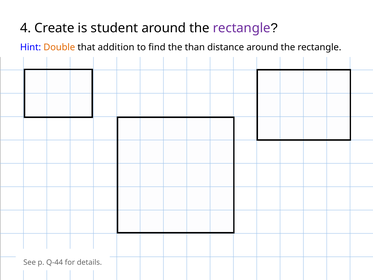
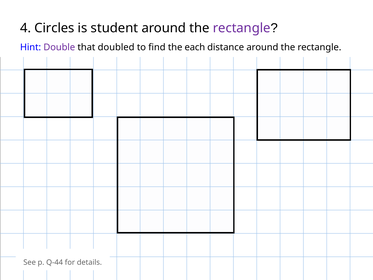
Create: Create -> Circles (54, 28)
Double colour: orange -> purple (59, 47)
addition: addition -> doubled (116, 47)
than: than -> each (195, 47)
